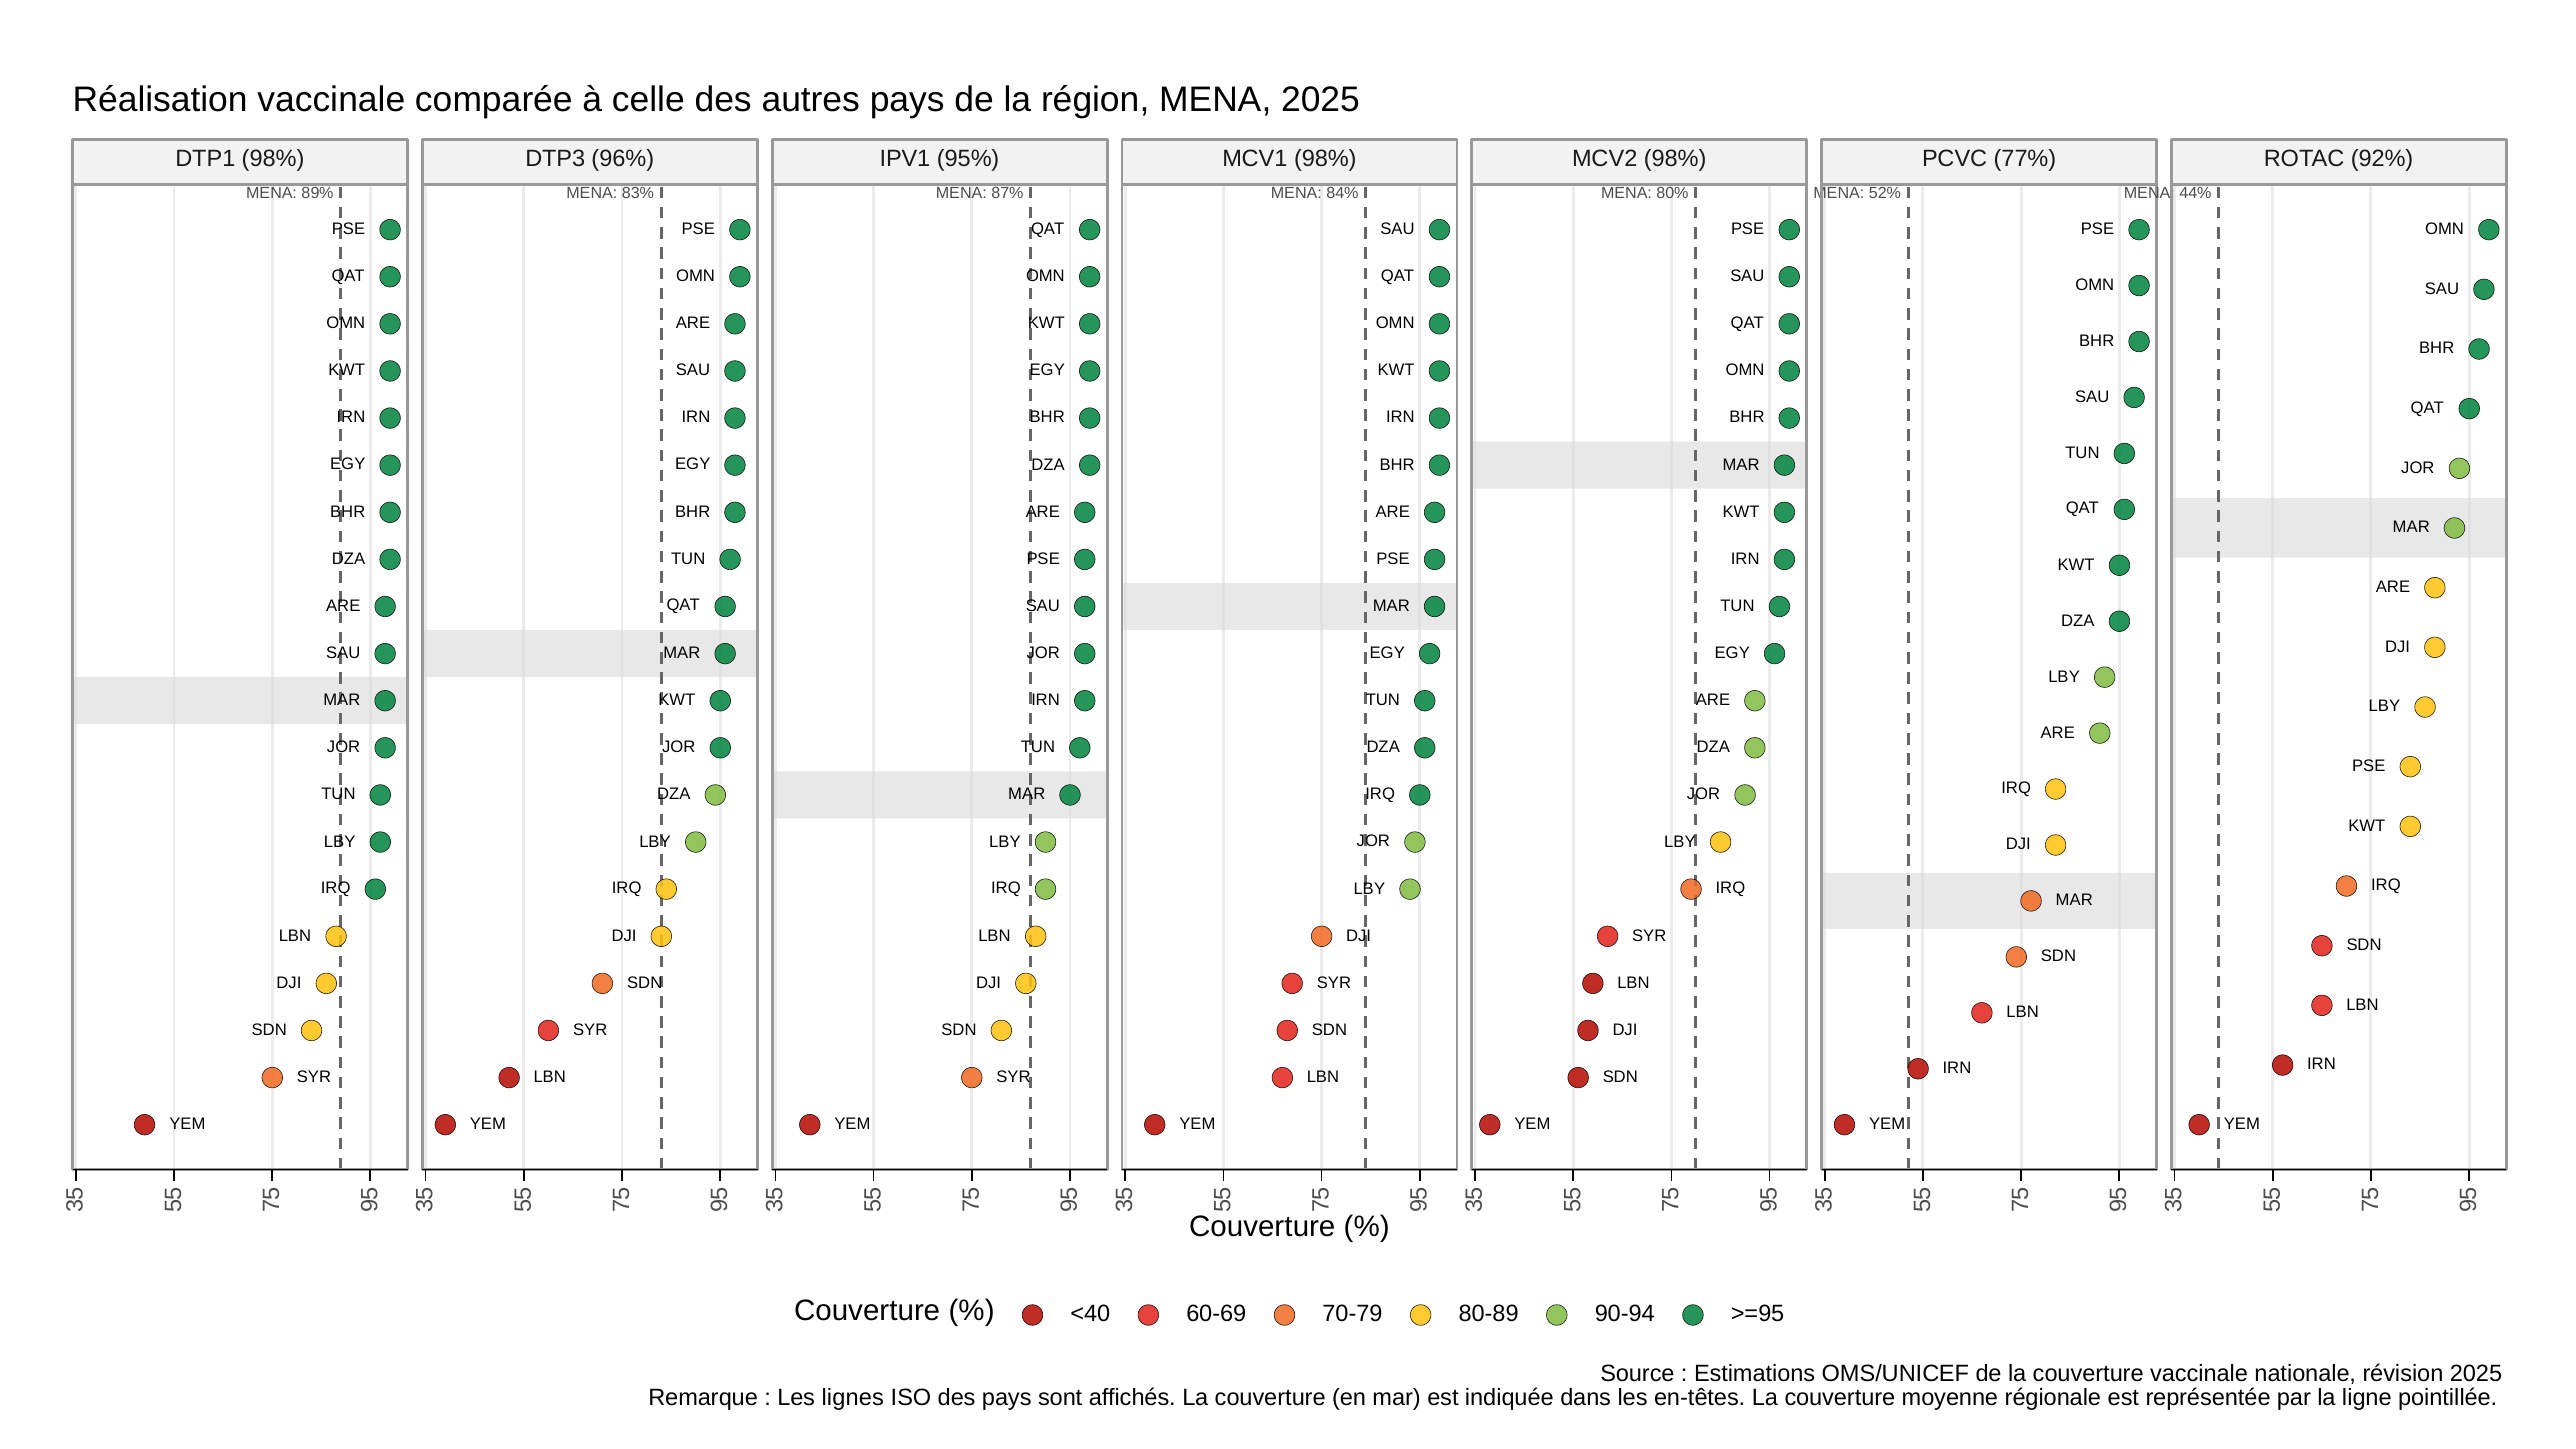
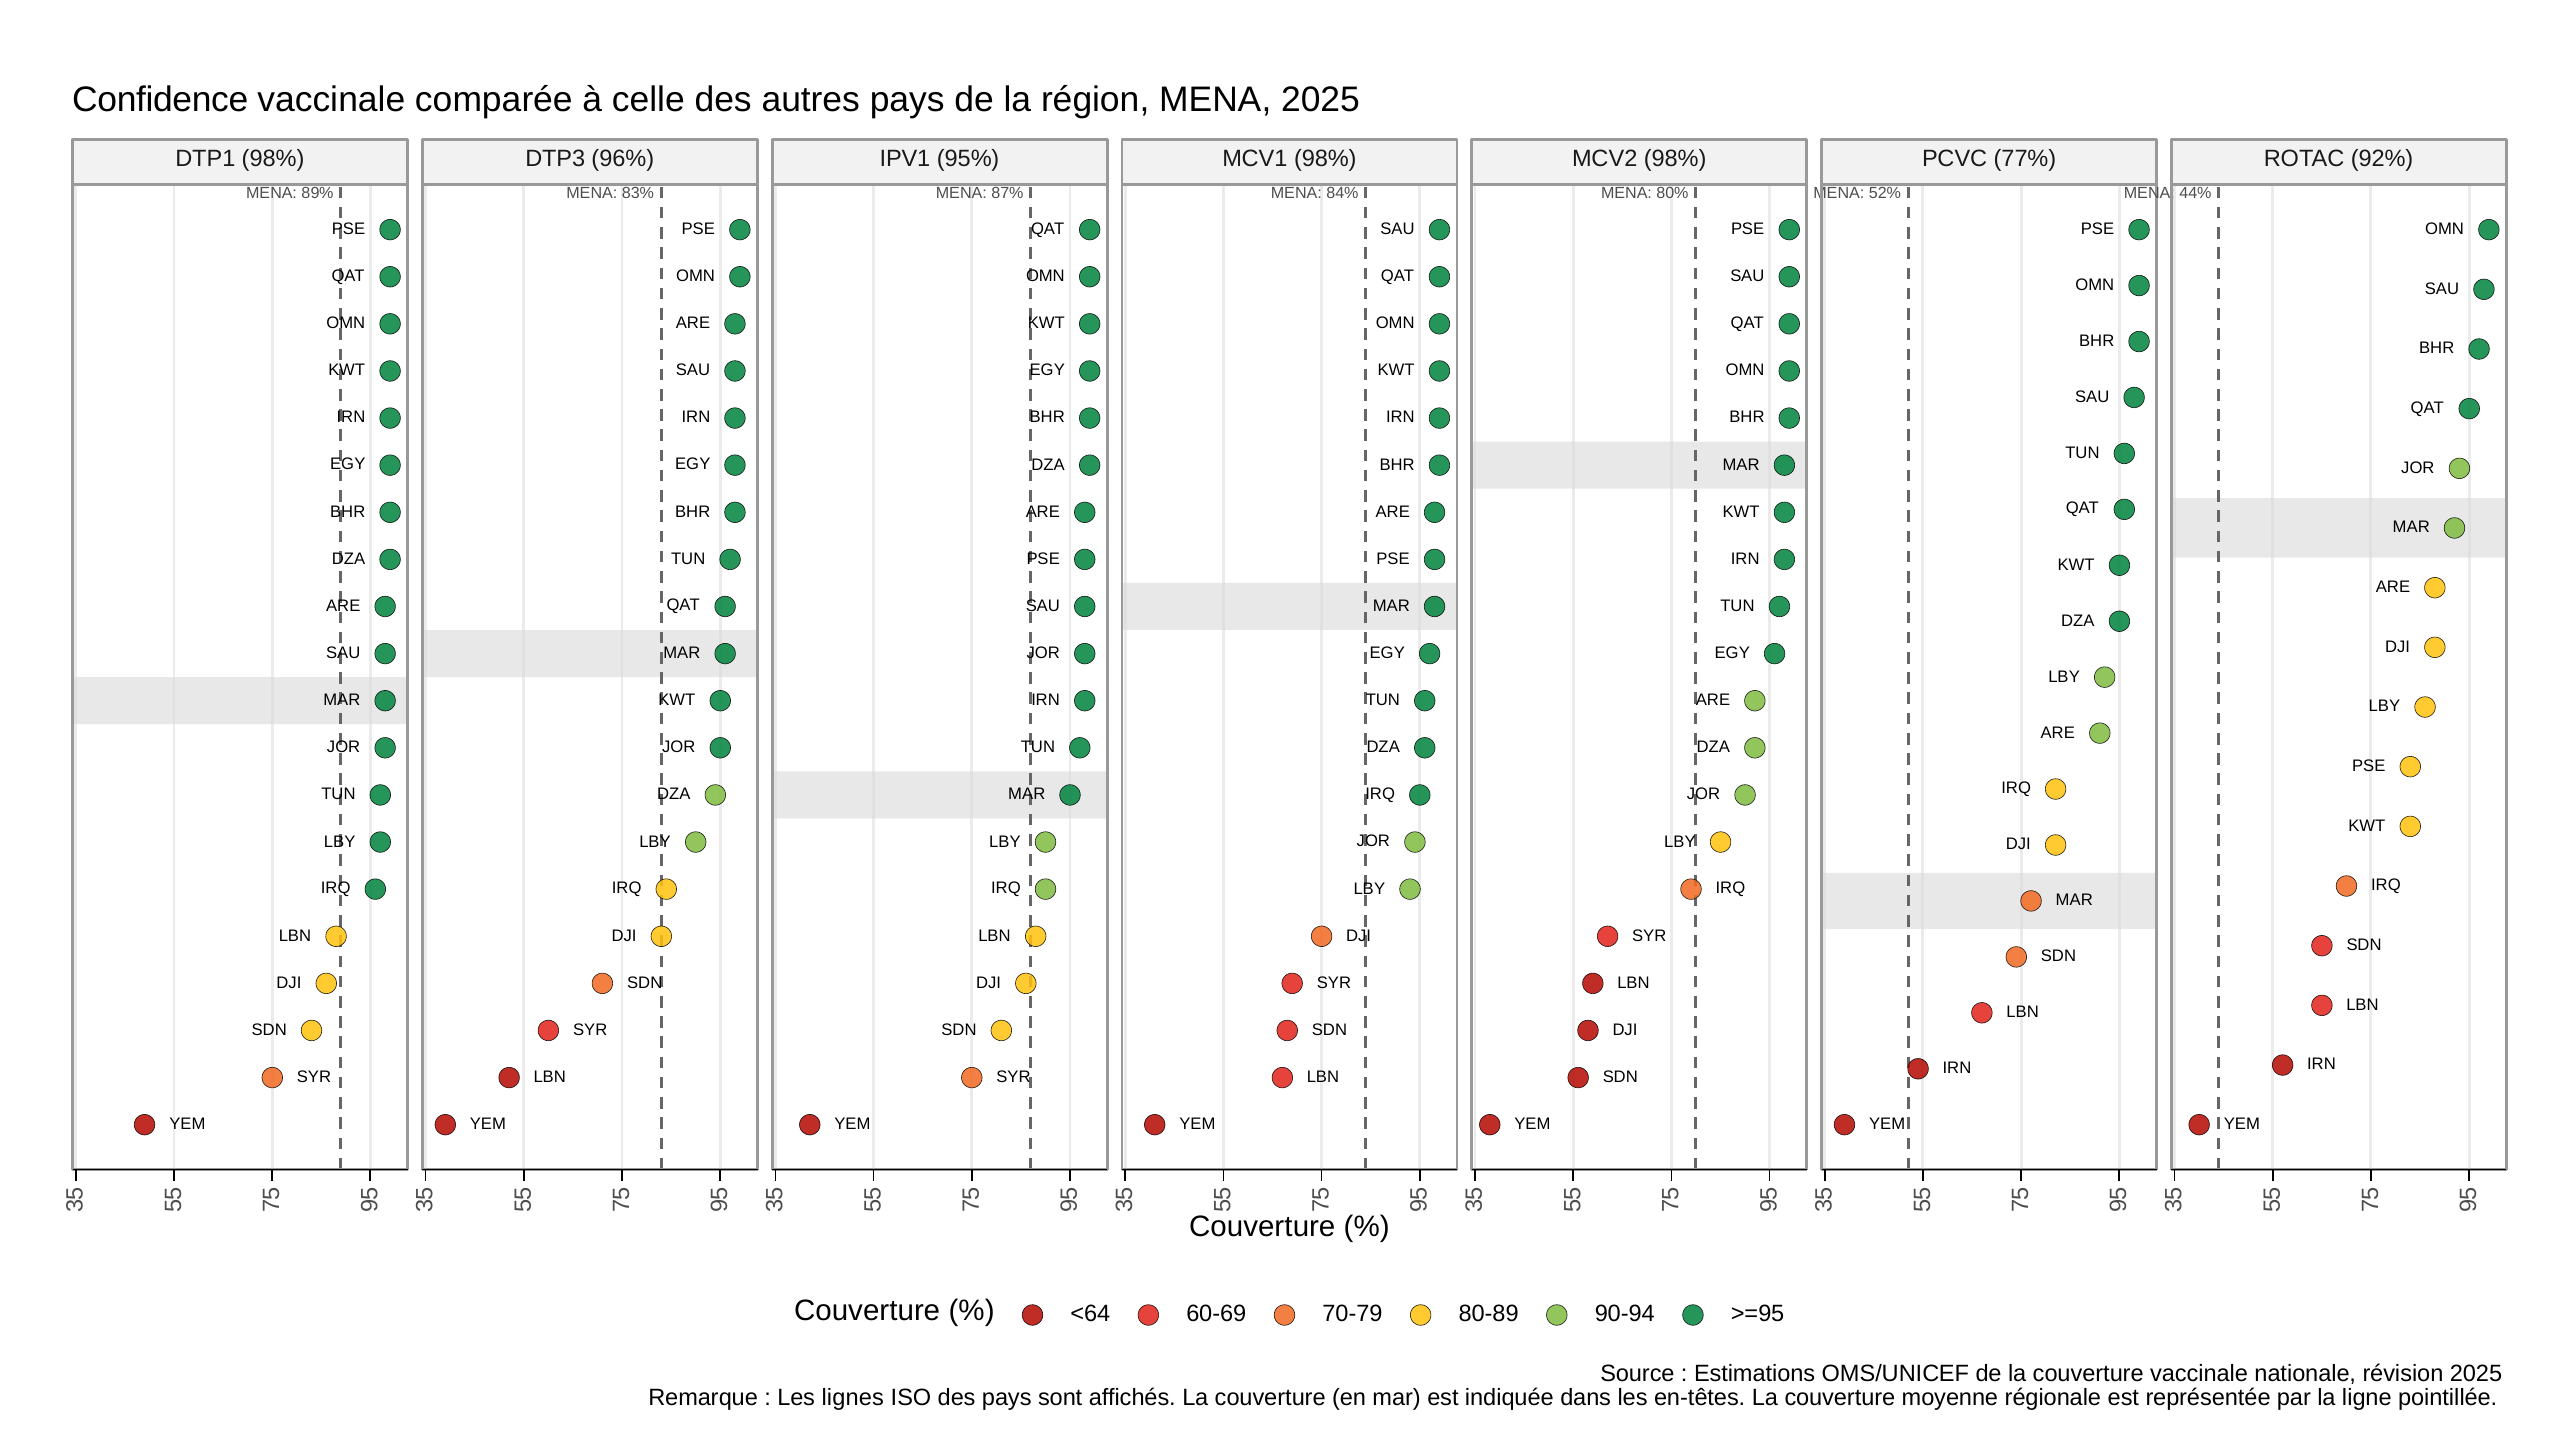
Réalisation: Réalisation -> Confidence (160, 100)
<40: <40 -> <64 (1090, 1314)
